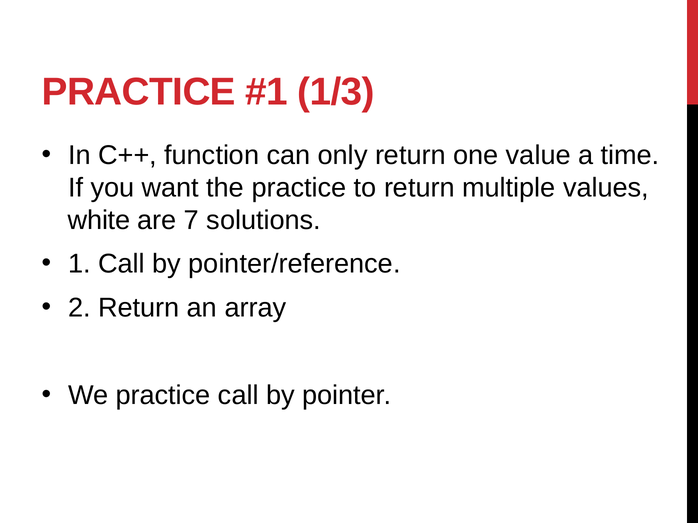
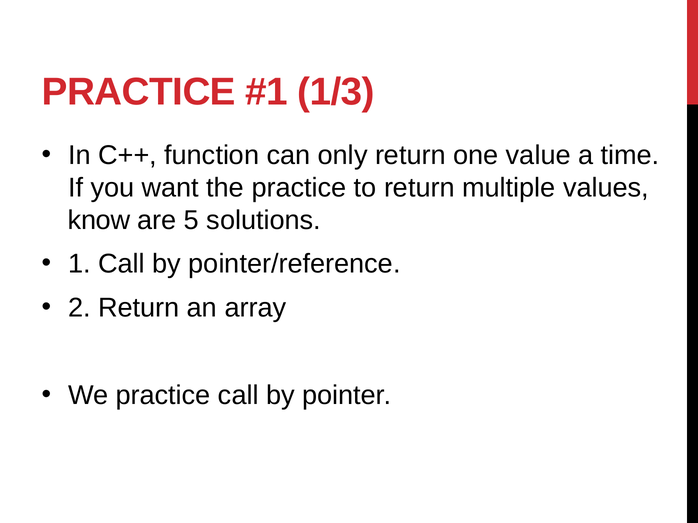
white: white -> know (99, 220)
7: 7 -> 5 (191, 220)
